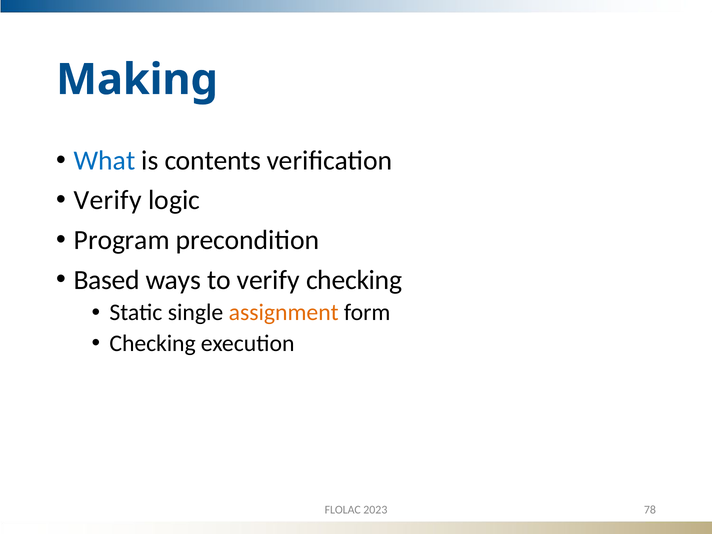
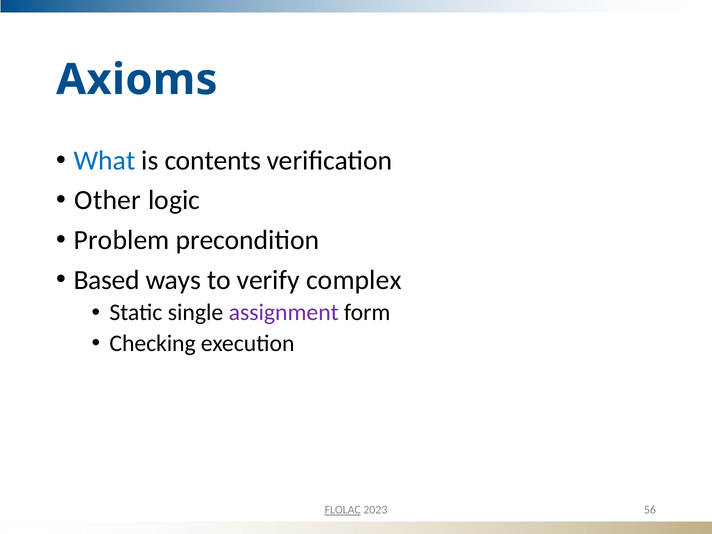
Making: Making -> Axioms (137, 80)
Verify: Verify -> Other (108, 200)
Program: Program -> Problem (122, 240)
verify checking: checking -> complex (354, 280)
assignment colour: orange -> purple (284, 313)
FLOLAC underline: none -> present (343, 510)
78: 78 -> 56 (650, 510)
